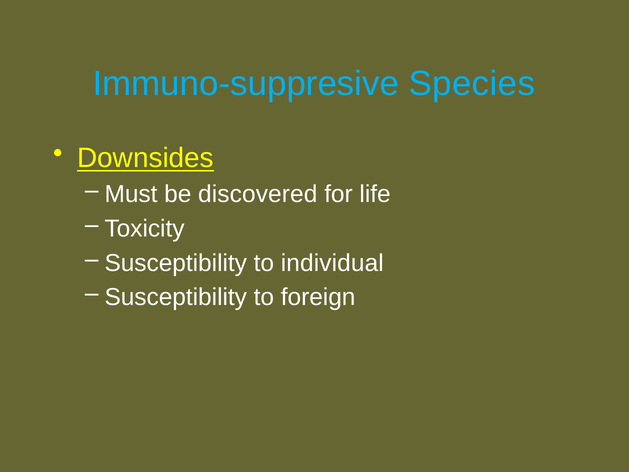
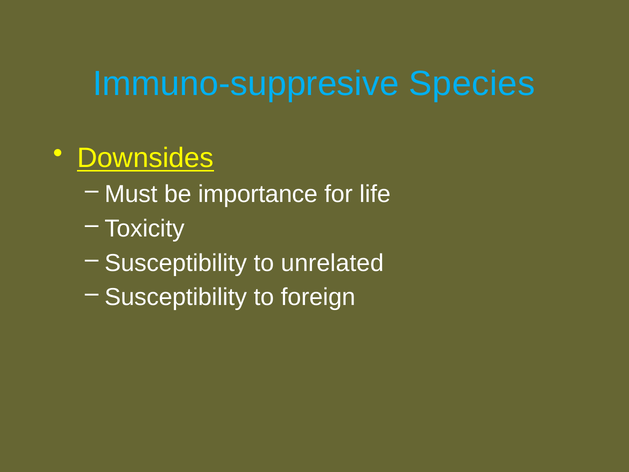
discovered: discovered -> importance (258, 194)
individual: individual -> unrelated (332, 263)
